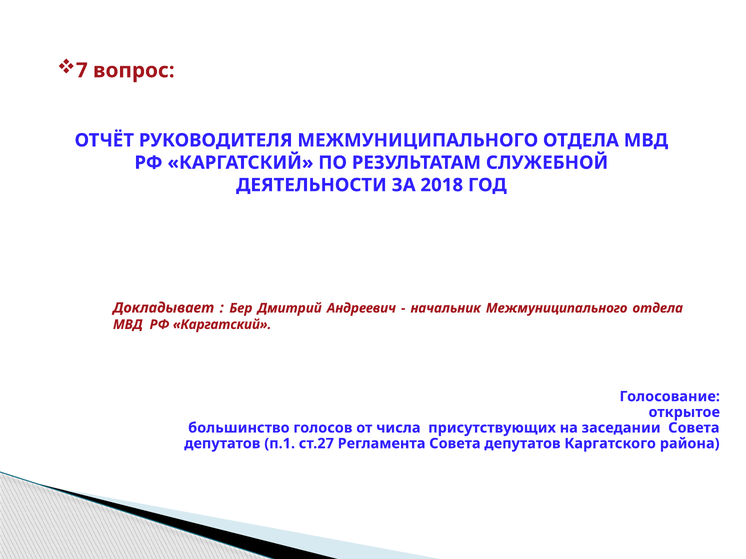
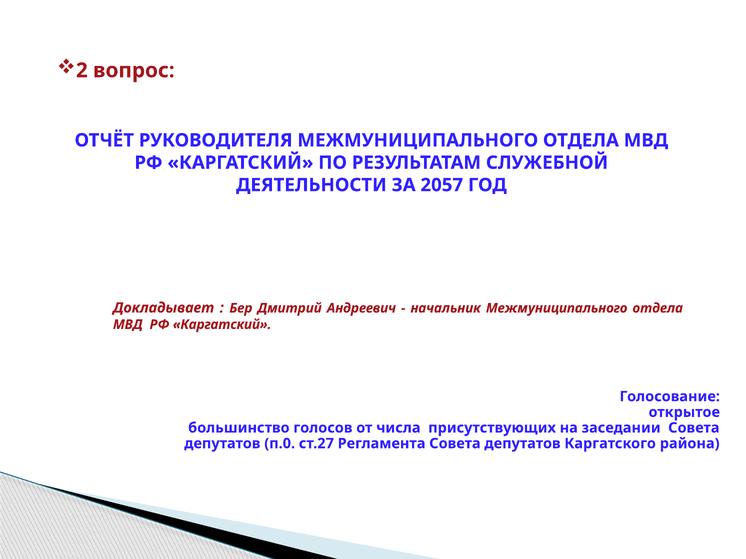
7: 7 -> 2 (82, 70)
2018: 2018 -> 2057 (442, 185)
п.1: п.1 -> п.0 (280, 444)
